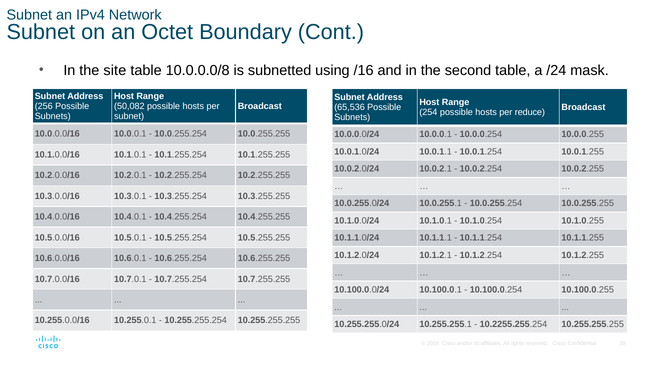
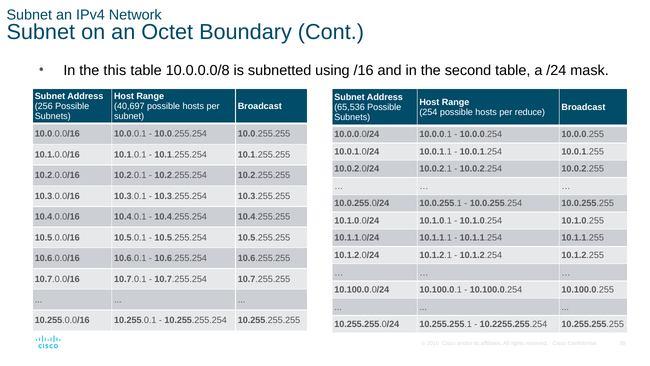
site: site -> this (115, 70)
50,082: 50,082 -> 40,697 (129, 106)
